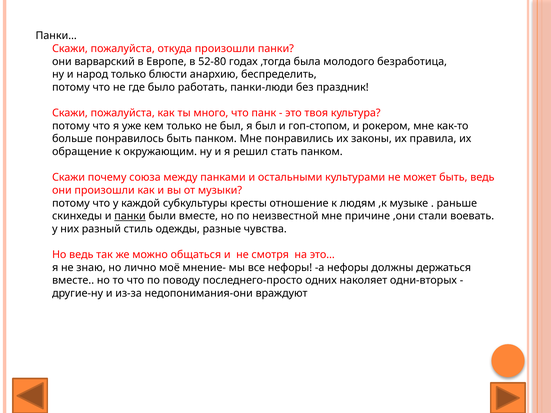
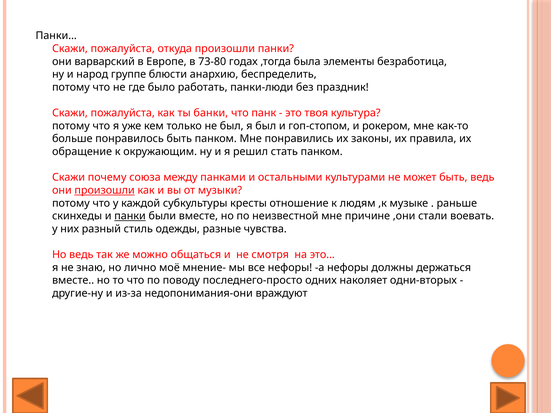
52-80: 52-80 -> 73-80 (212, 62)
молодого: молодого -> элементы (349, 62)
народ только: только -> группе (129, 74)
много: много -> банки (211, 113)
произошли underline: none -> present (105, 190)
